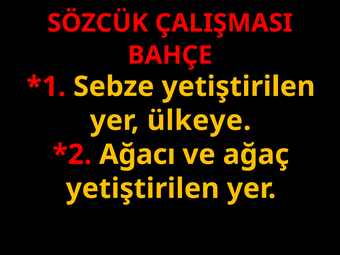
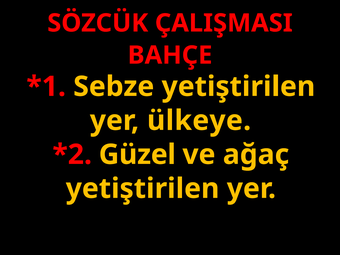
Ağacı: Ağacı -> Güzel (137, 155)
